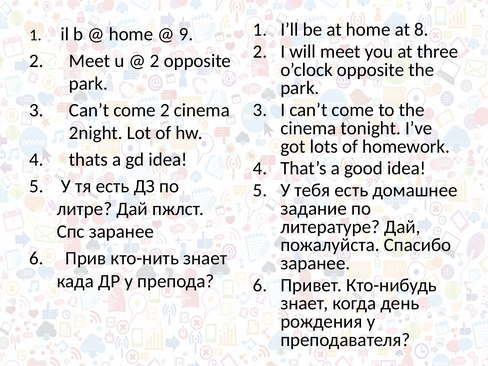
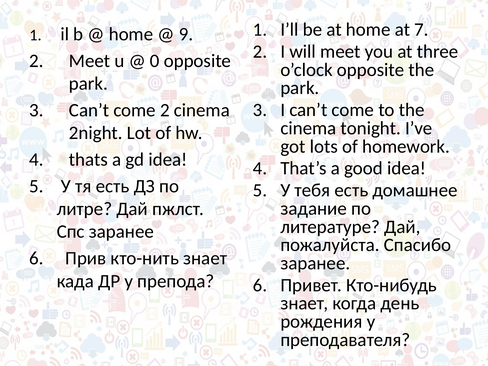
8: 8 -> 7 (421, 30)
2: 2 -> 0 (155, 61)
